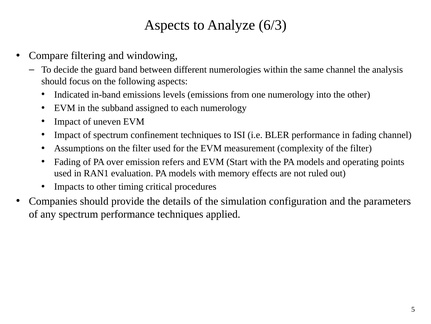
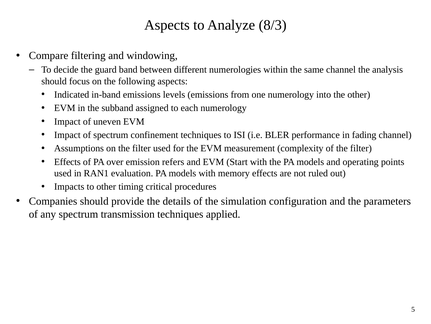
6/3: 6/3 -> 8/3 (273, 25)
Fading: Fading -> Effects (67, 162)
spectrum performance: performance -> transmission (128, 214)
